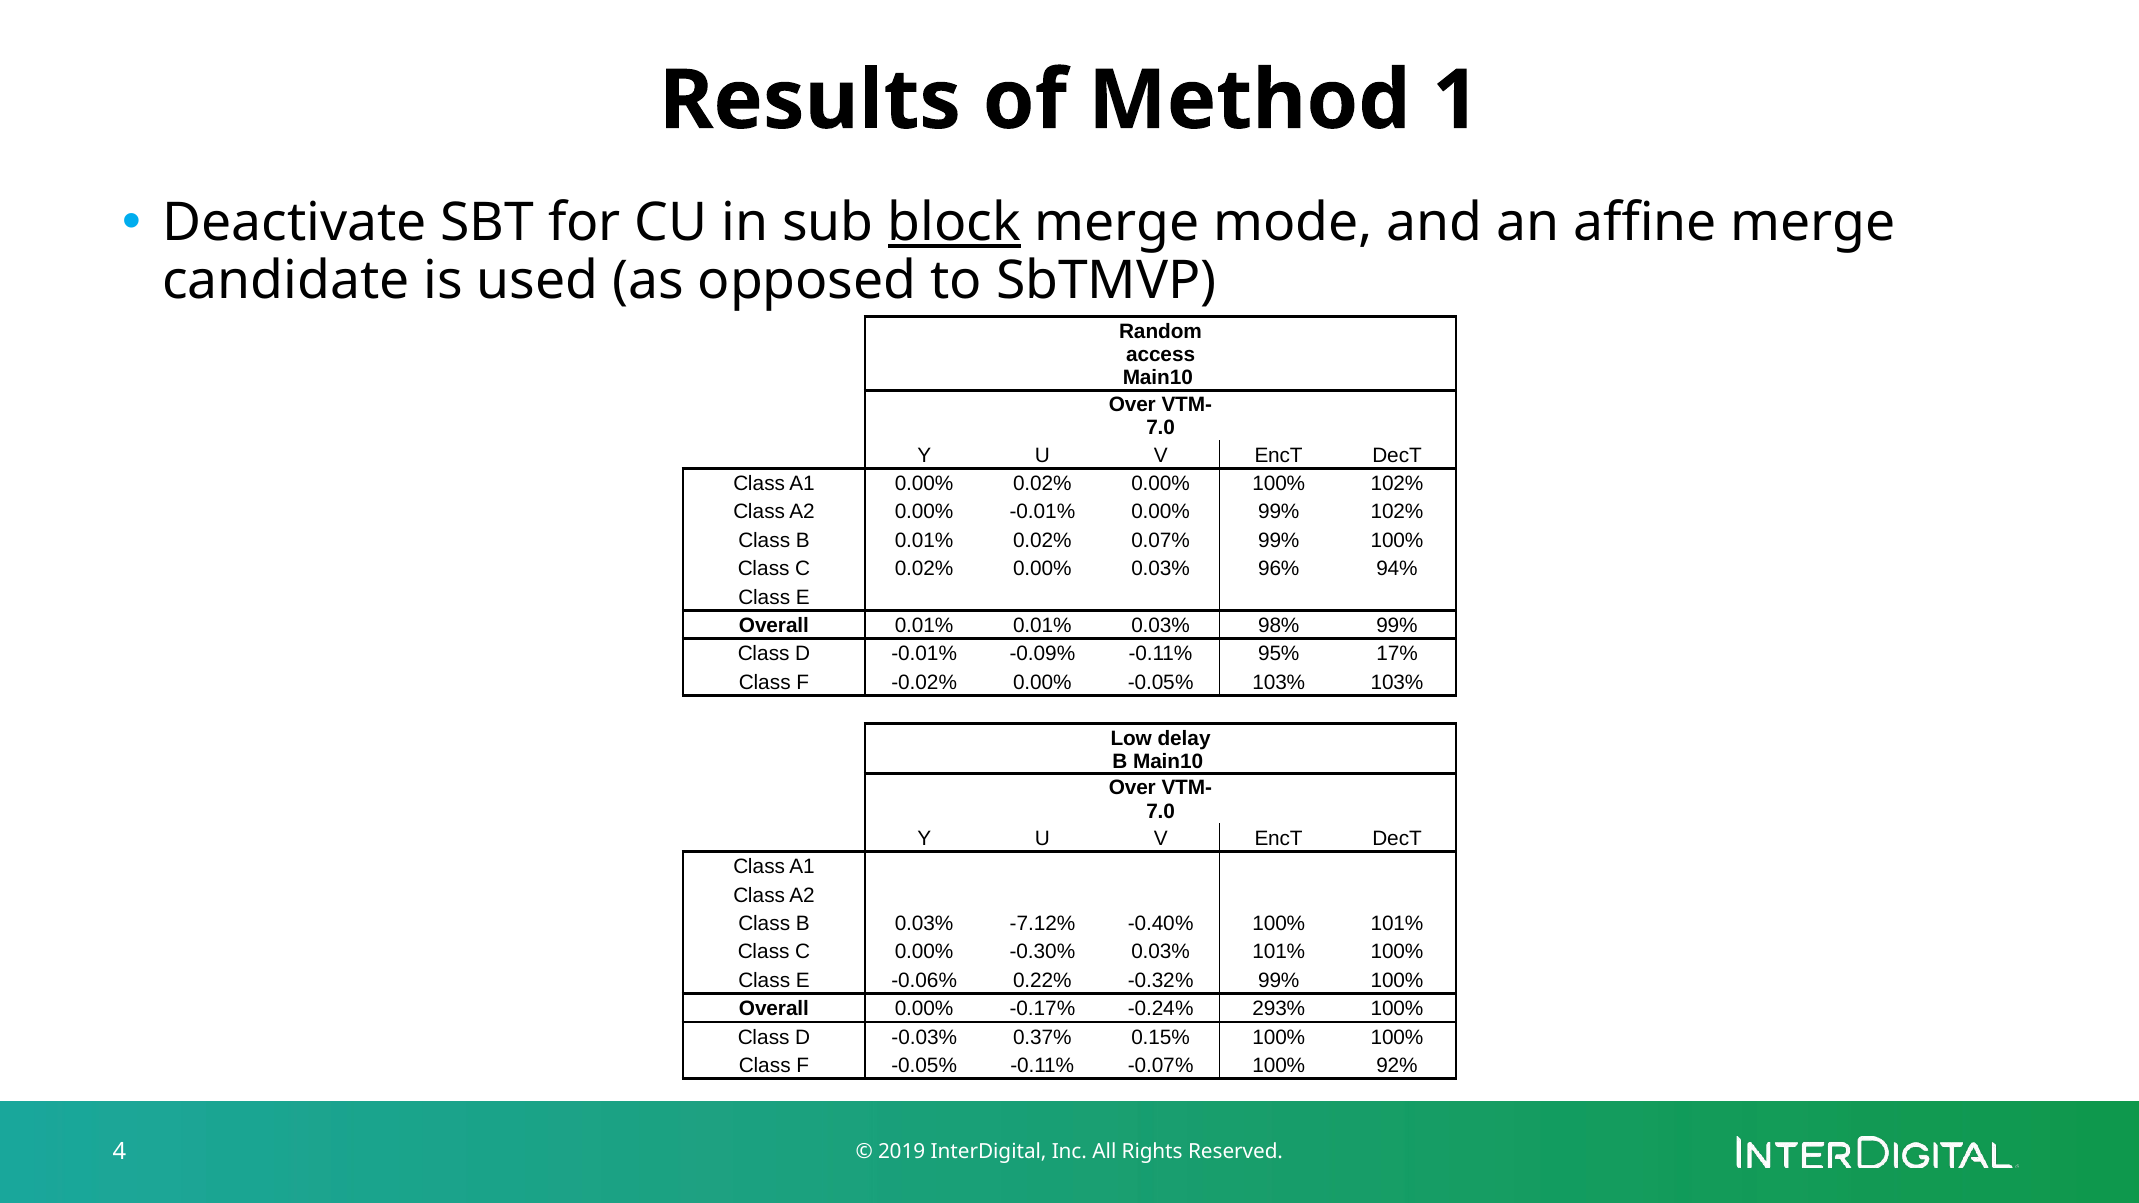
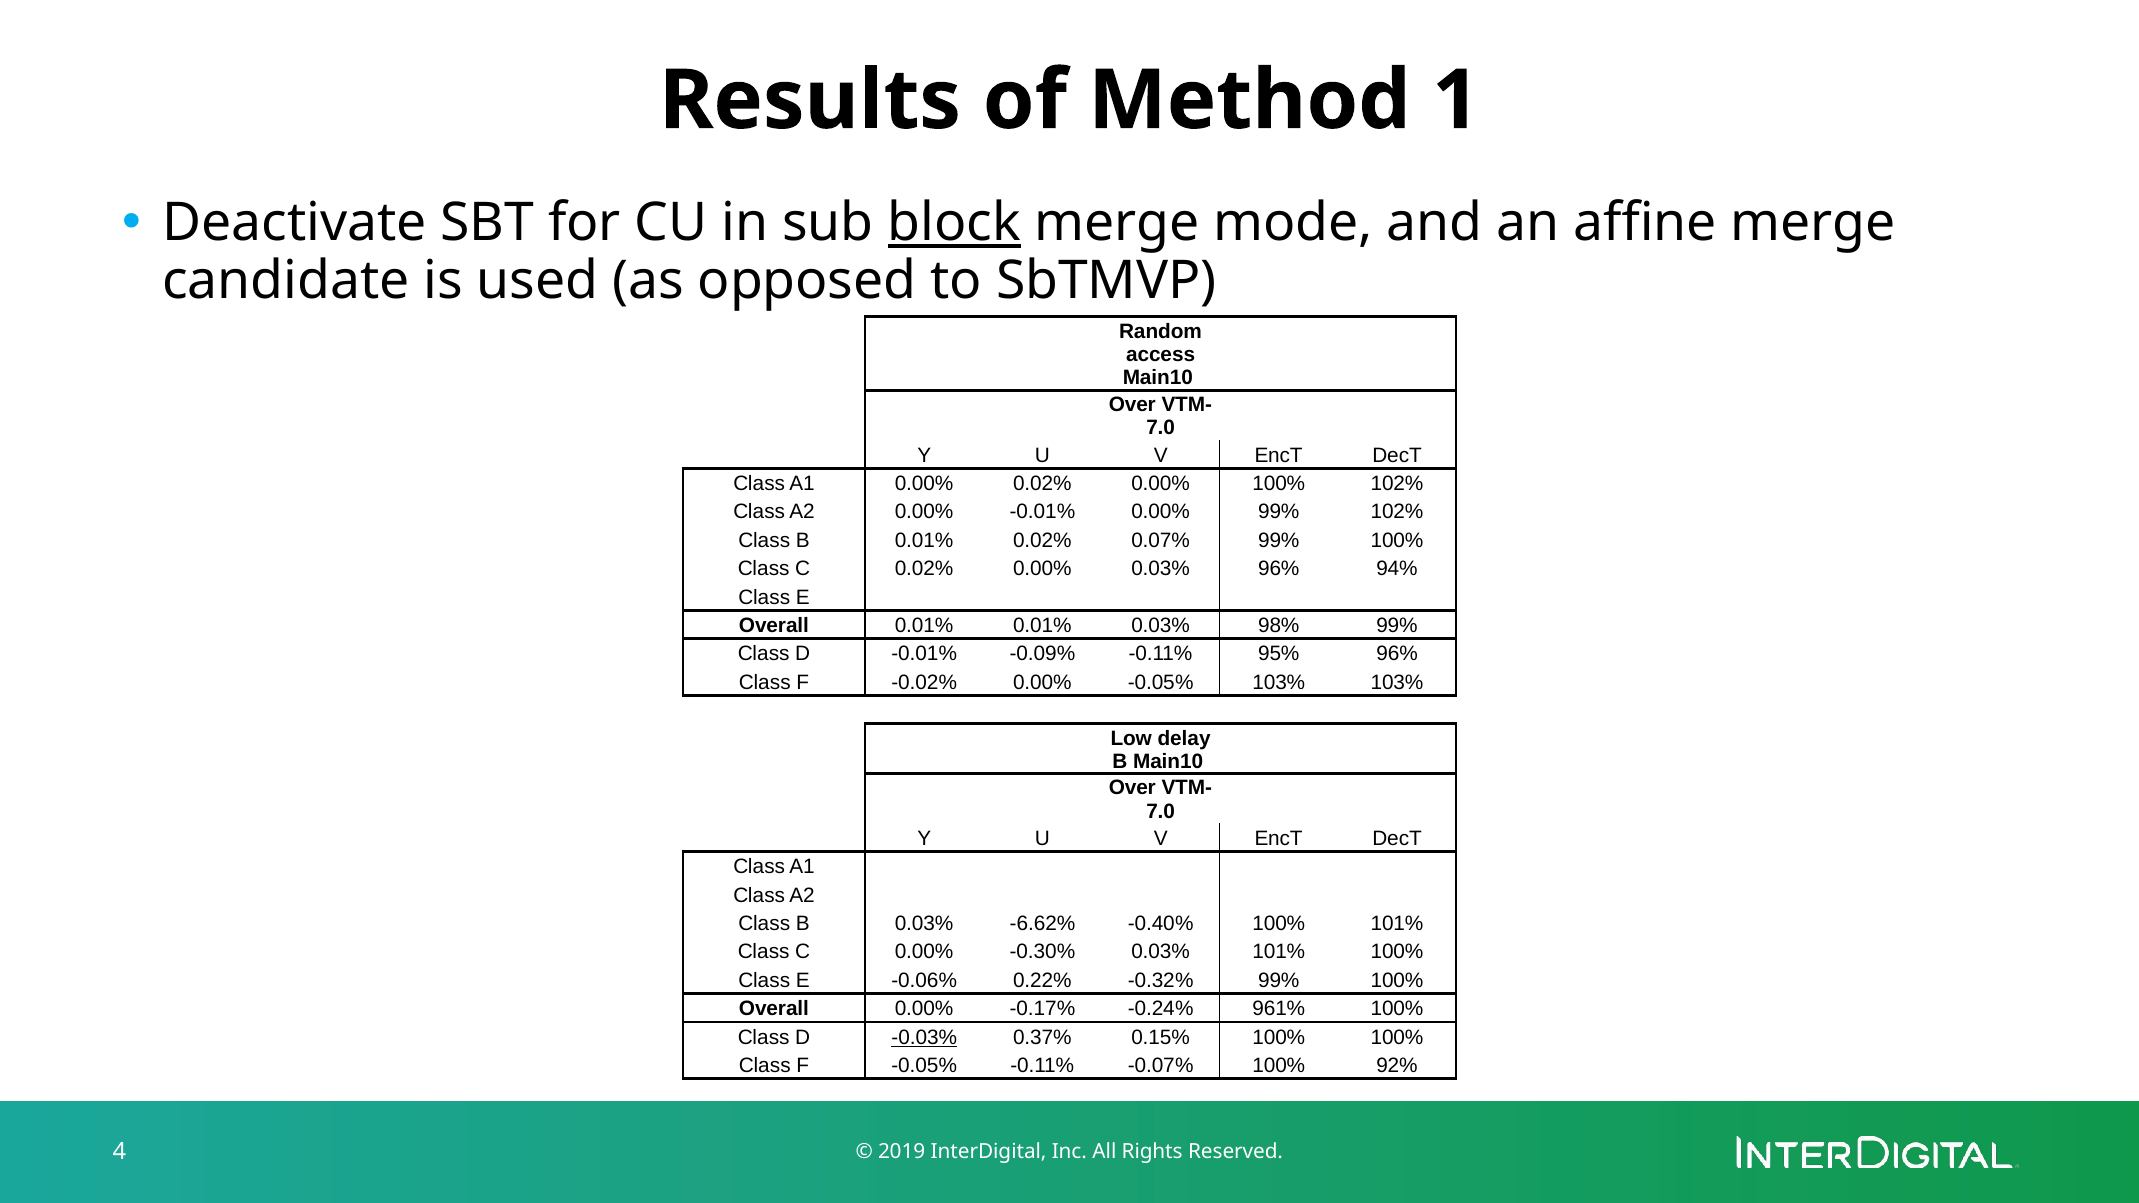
95% 17%: 17% -> 96% (1397, 654)
-7.12%: -7.12% -> -6.62% (1043, 924)
293%: 293% -> 961% (1279, 1009)
-0.03% underline: none -> present (924, 1037)
